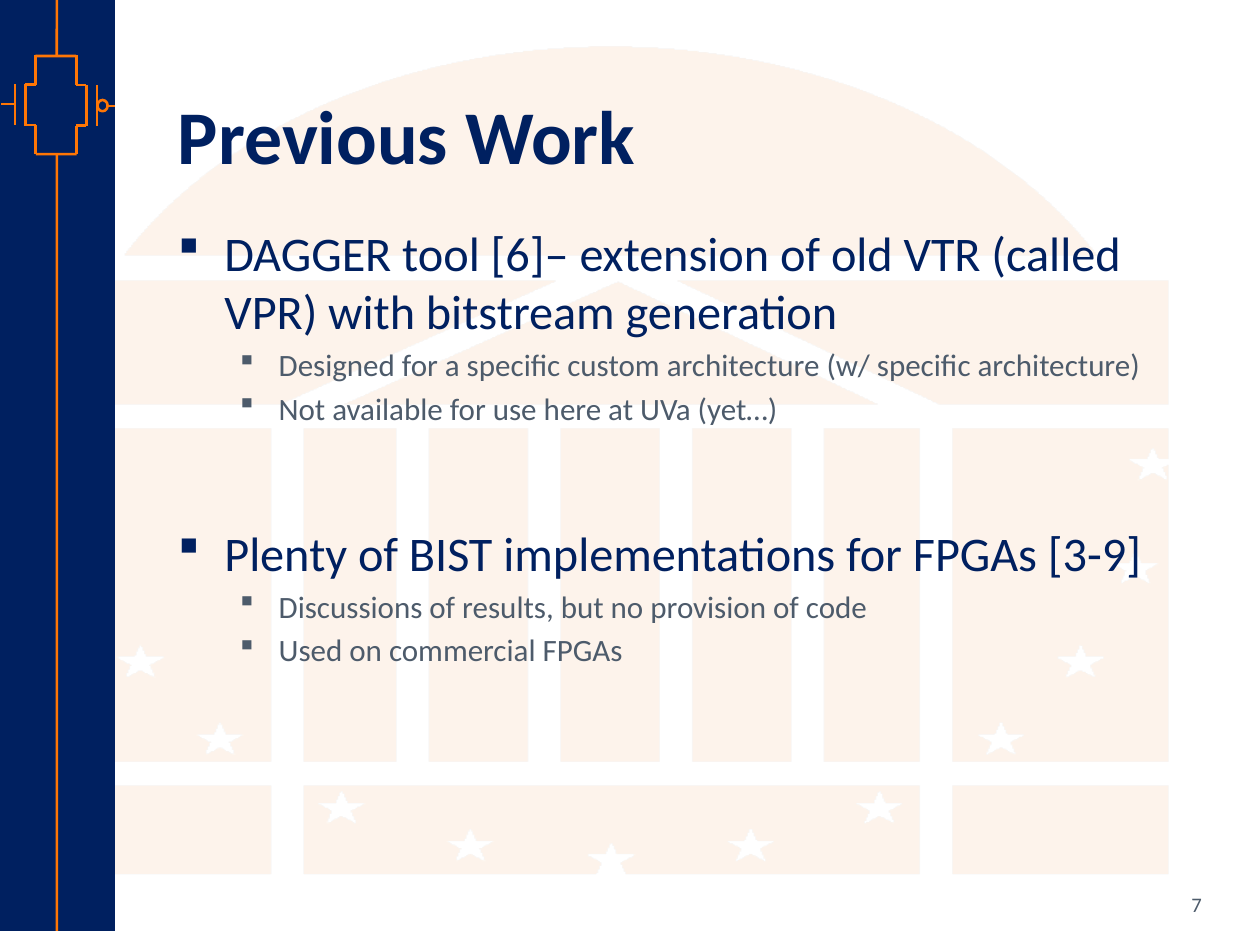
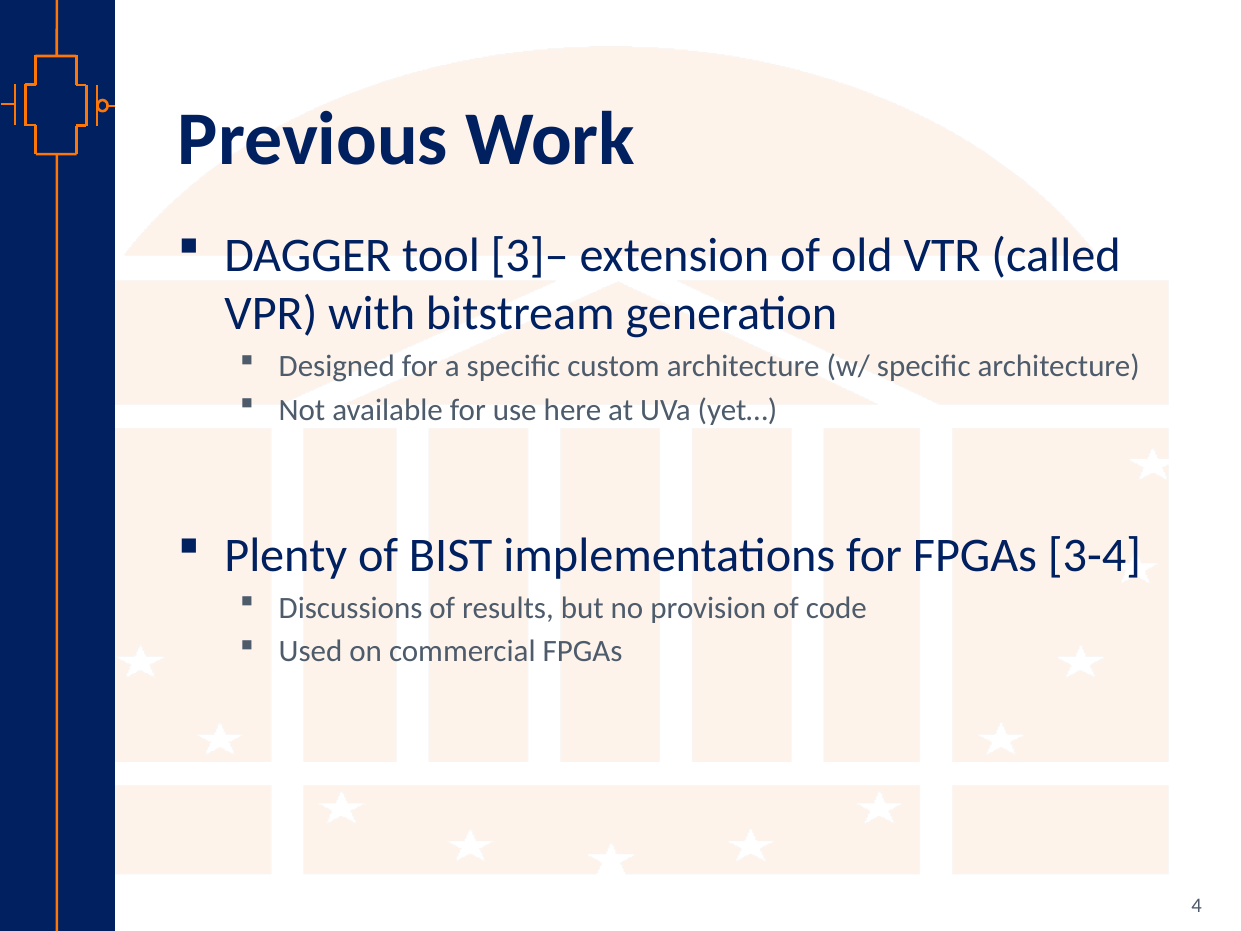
6]–: 6]– -> 3]– (530, 256)
3-9: 3-9 -> 3-4 (1095, 555)
7: 7 -> 4 (1197, 905)
